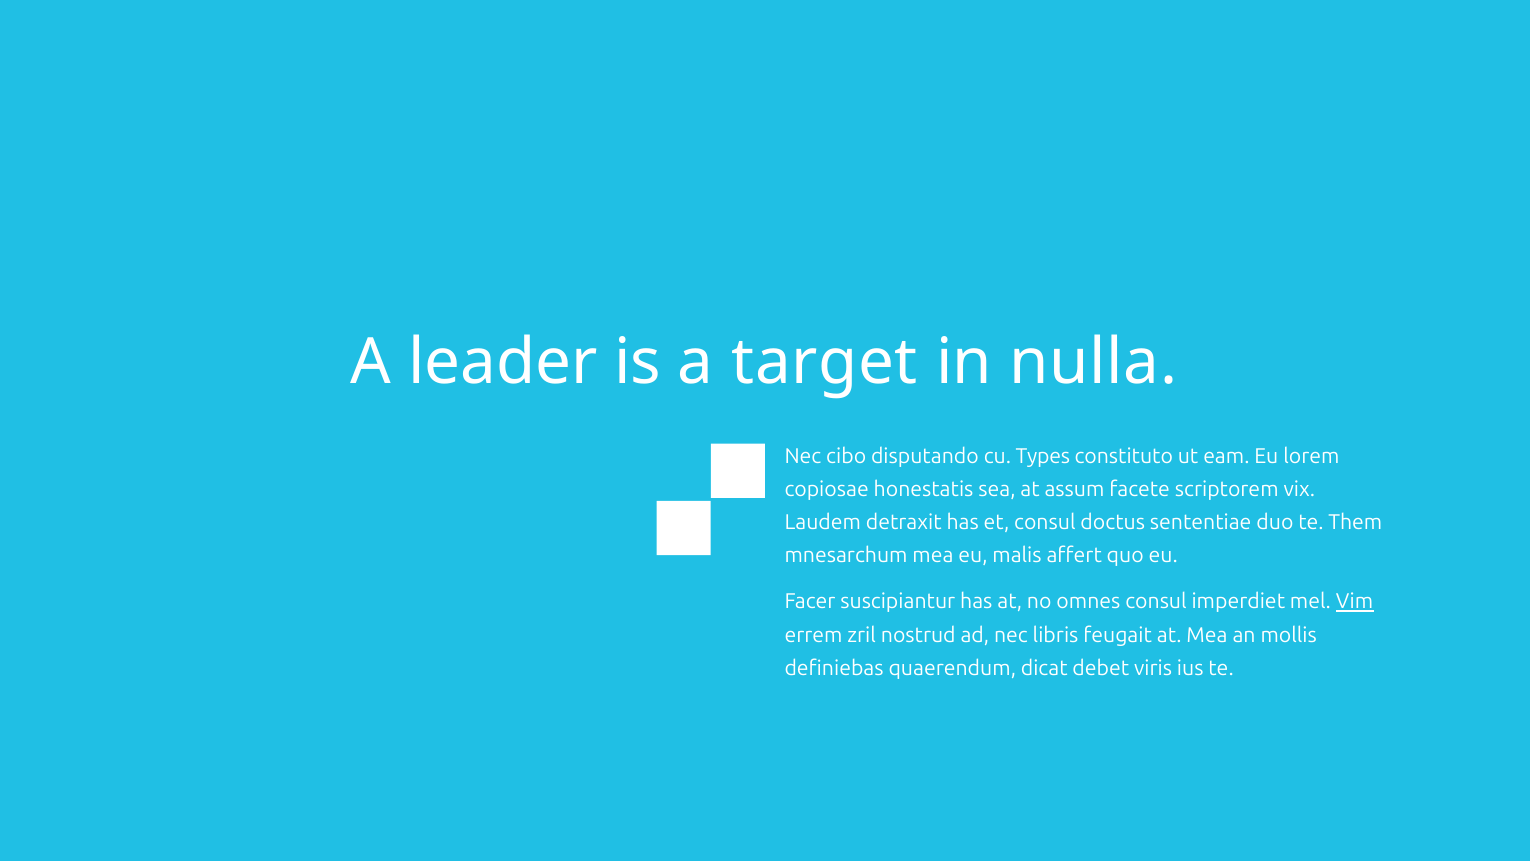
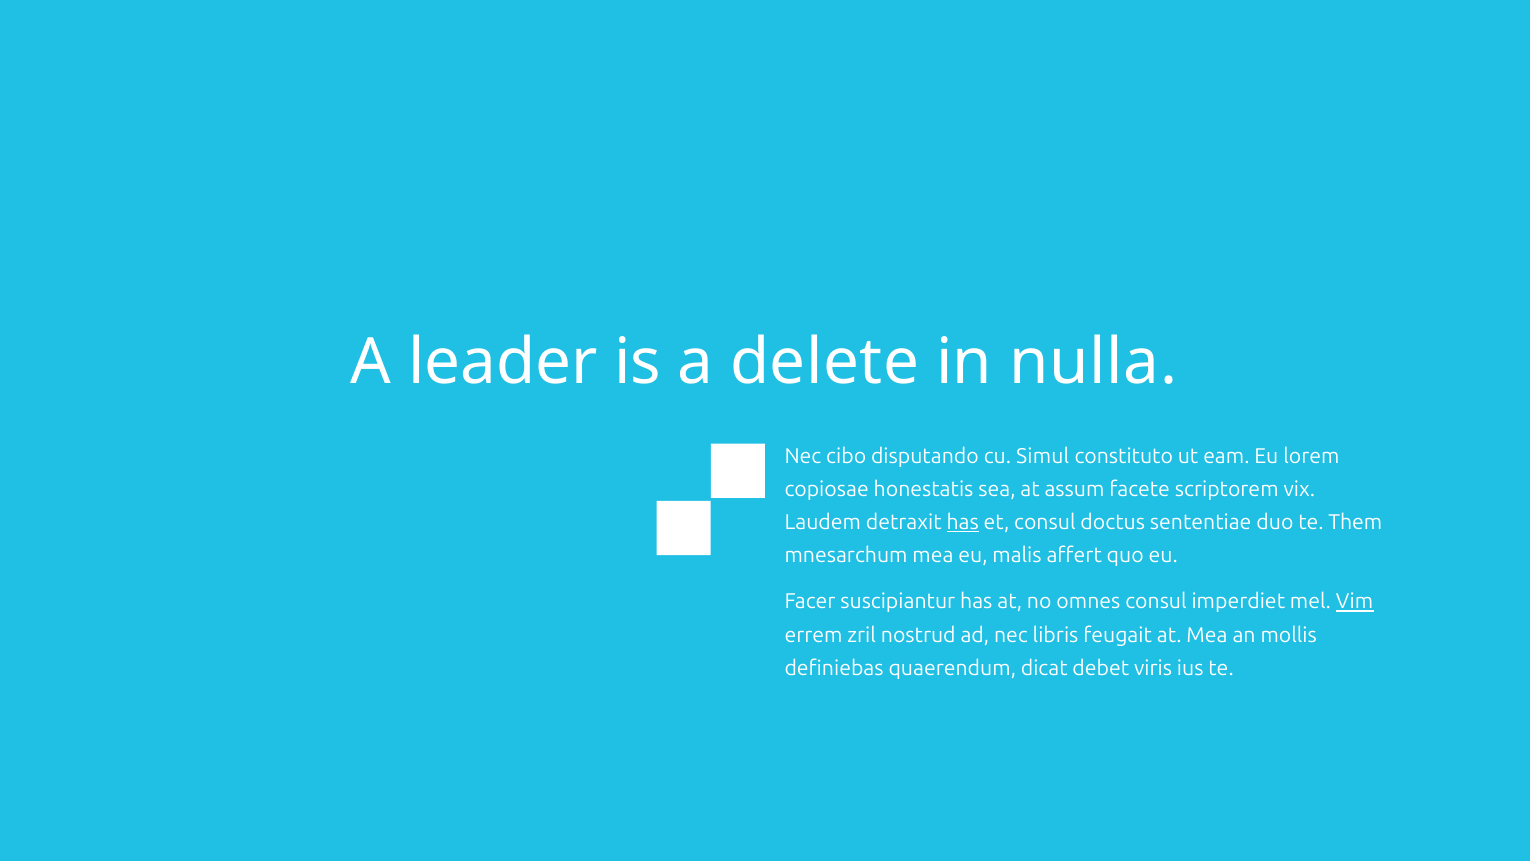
target: target -> delete (825, 362)
Types: Types -> Simul (1043, 456)
has underline: none -> present (963, 522)
